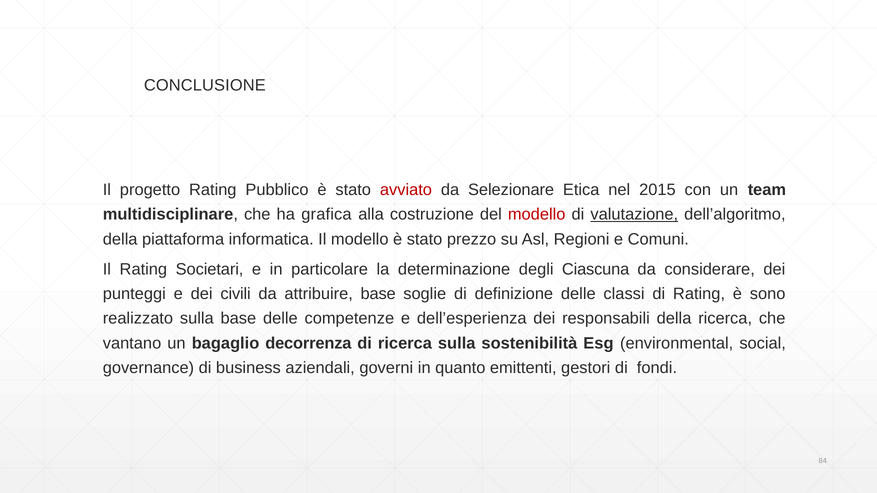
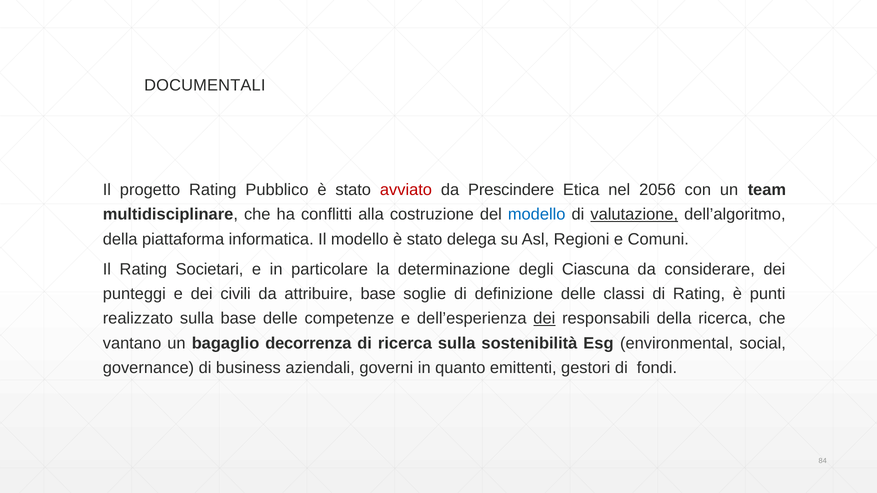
CONCLUSIONE: CONCLUSIONE -> DOCUMENTALI (205, 85)
Selezionare: Selezionare -> Prescindere (511, 190)
2015: 2015 -> 2056 (657, 190)
grafica: grafica -> conflitti (327, 215)
modello colour: red -> blue (537, 215)
prezzo: prezzo -> delega (472, 239)
sono: sono -> punti (768, 294)
dei underline: none -> present (544, 319)
